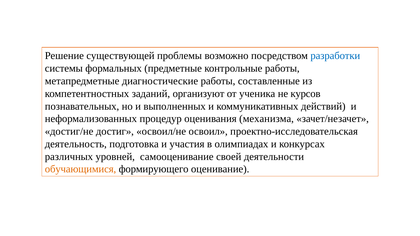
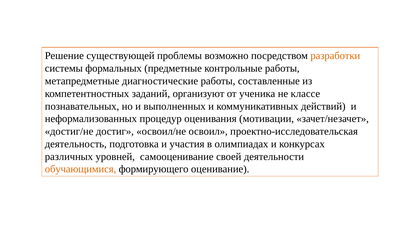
разработки colour: blue -> orange (335, 56)
курсов: курсов -> классе (305, 94)
механизма: механизма -> мотивации (267, 119)
